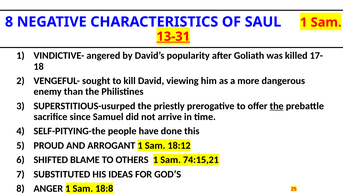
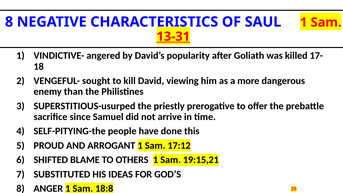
the underline: present -> none (277, 106)
18:12: 18:12 -> 17:12 (179, 145)
74:15,21: 74:15,21 -> 19:15,21 (201, 160)
